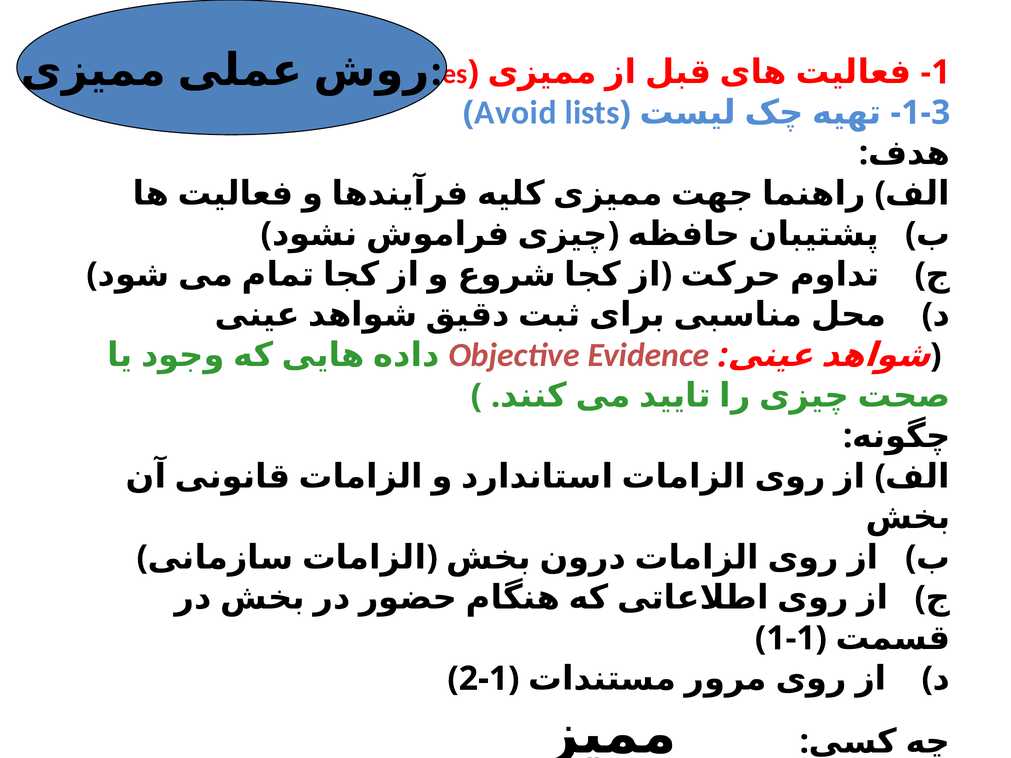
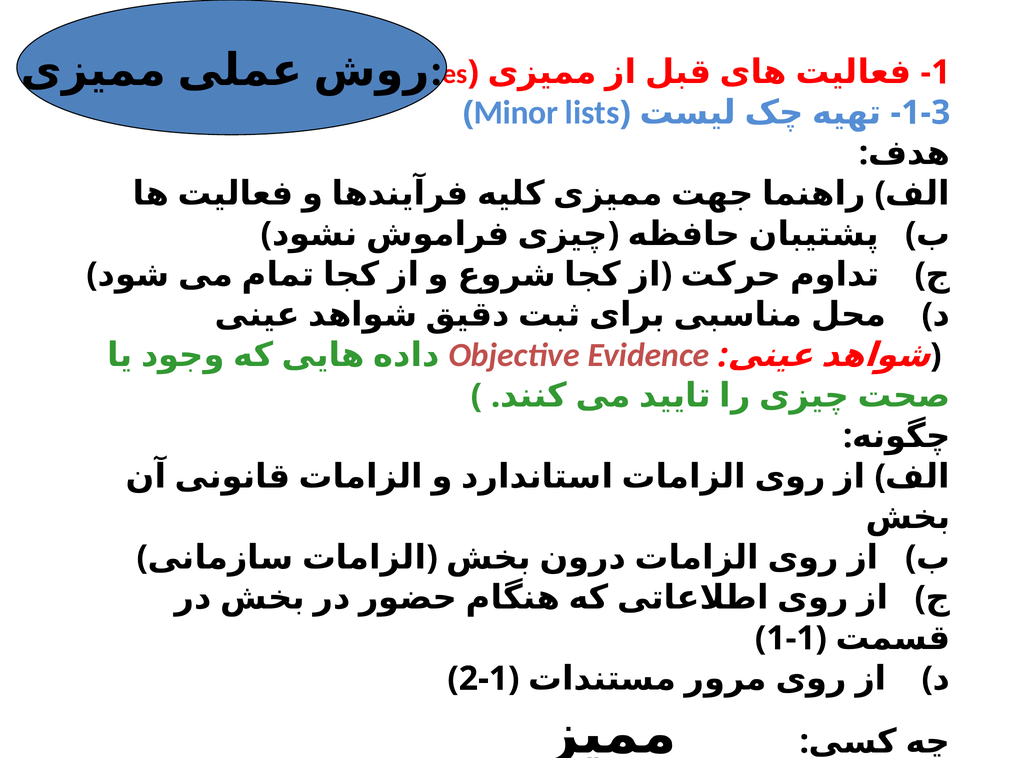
Avoid: Avoid -> Minor (516, 113)
